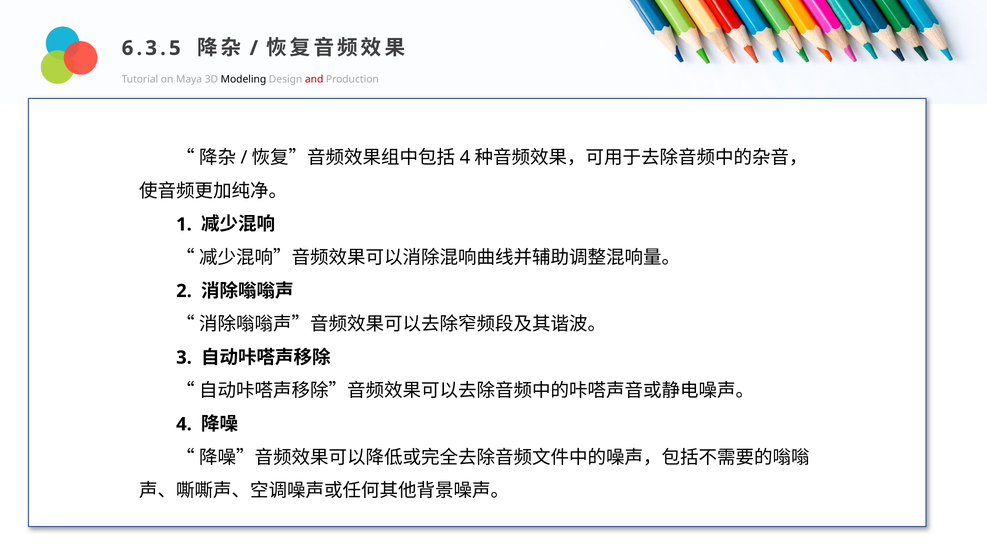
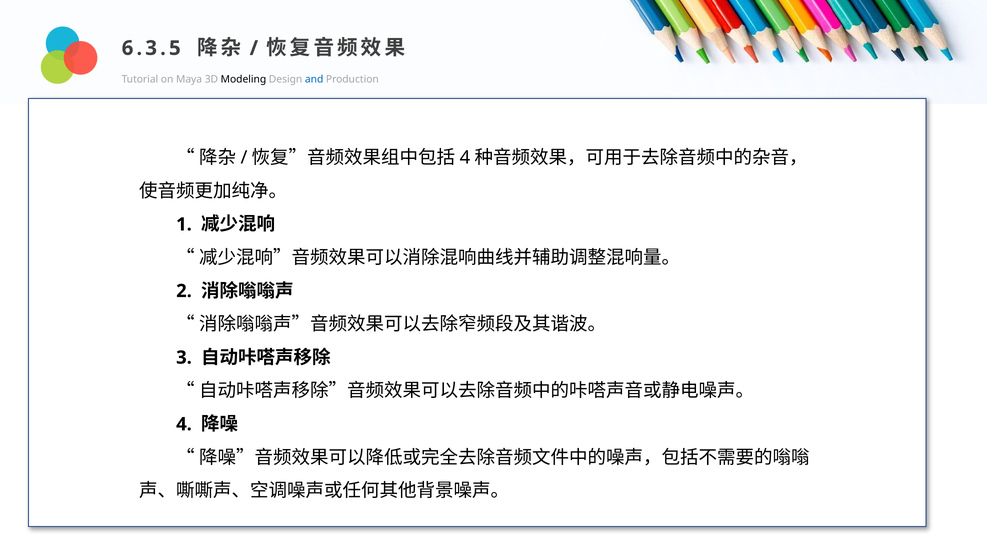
and colour: red -> blue (314, 79)
